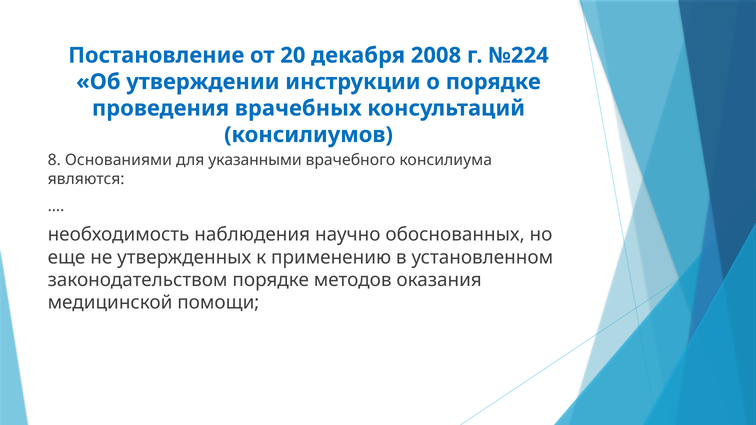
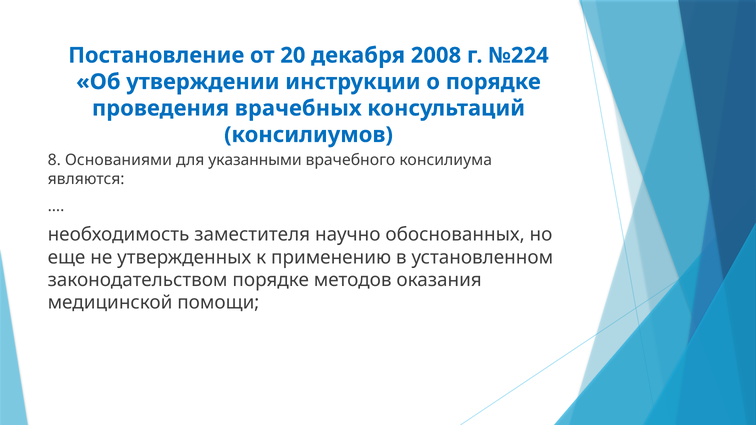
наблюдения: наблюдения -> заместителя (252, 235)
